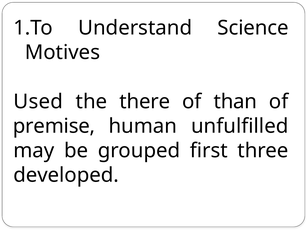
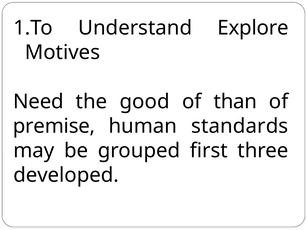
Science: Science -> Explore (253, 28)
Used: Used -> Need (38, 102)
there: there -> good (145, 102)
unfulfilled: unfulfilled -> standards (240, 126)
